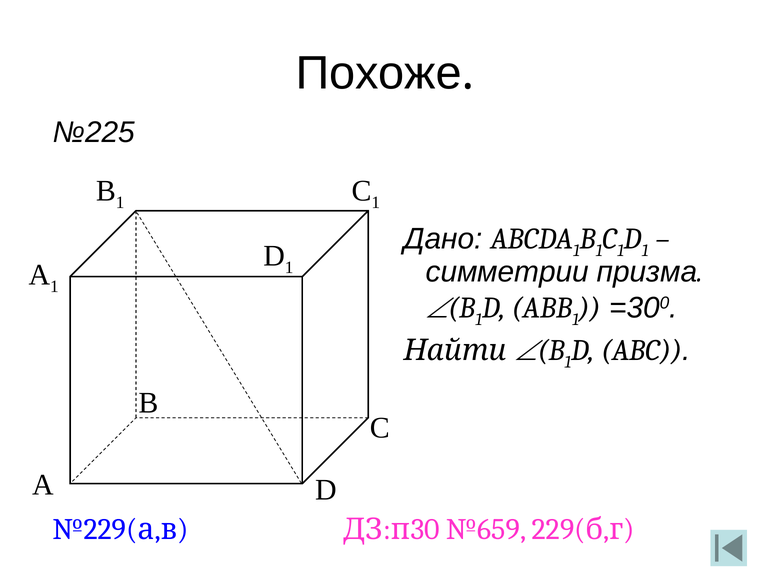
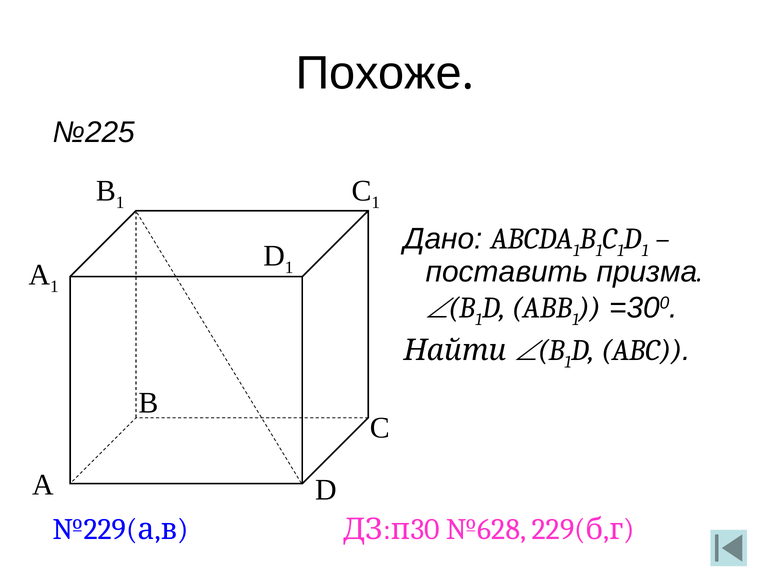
симметрии: симметрии -> поставить (507, 272)
№659: №659 -> №628 (486, 529)
